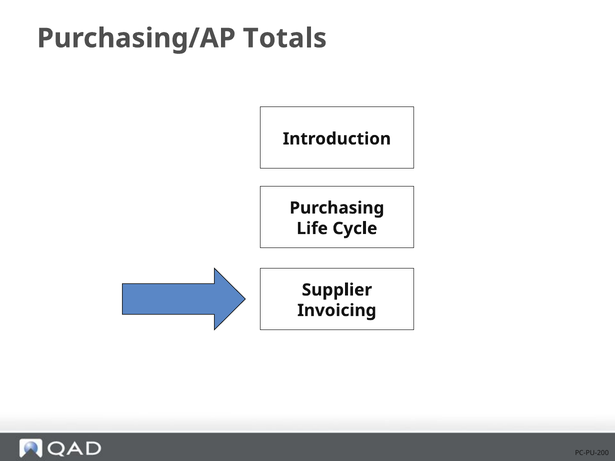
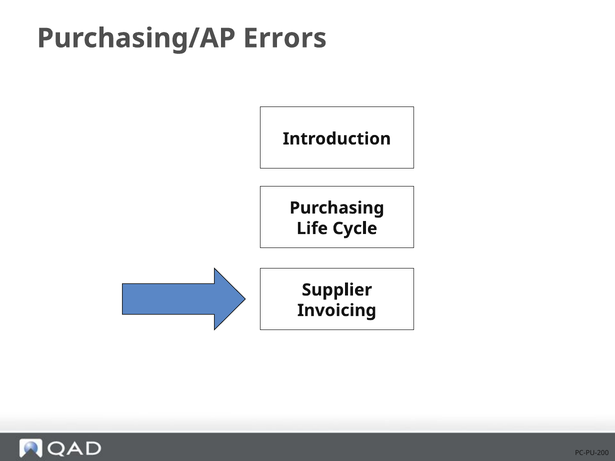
Totals: Totals -> Errors (285, 38)
